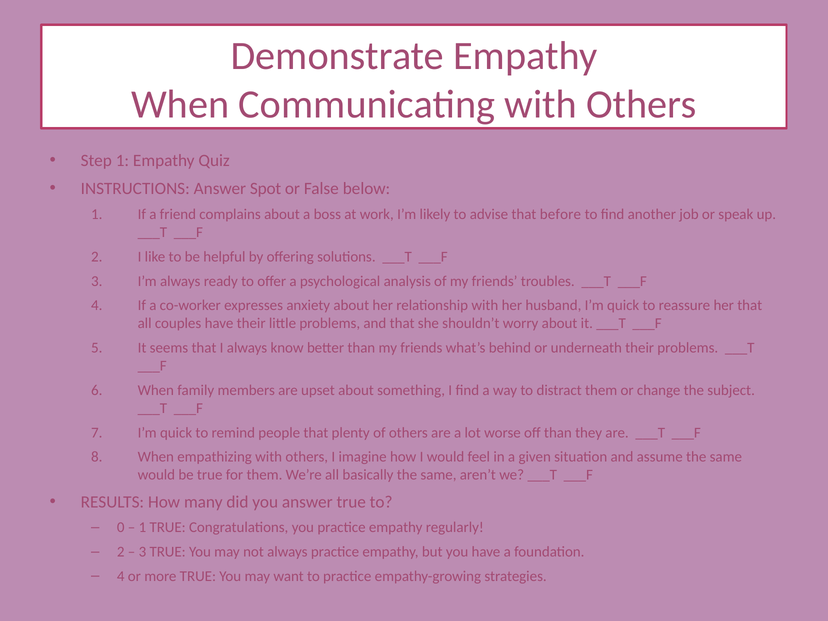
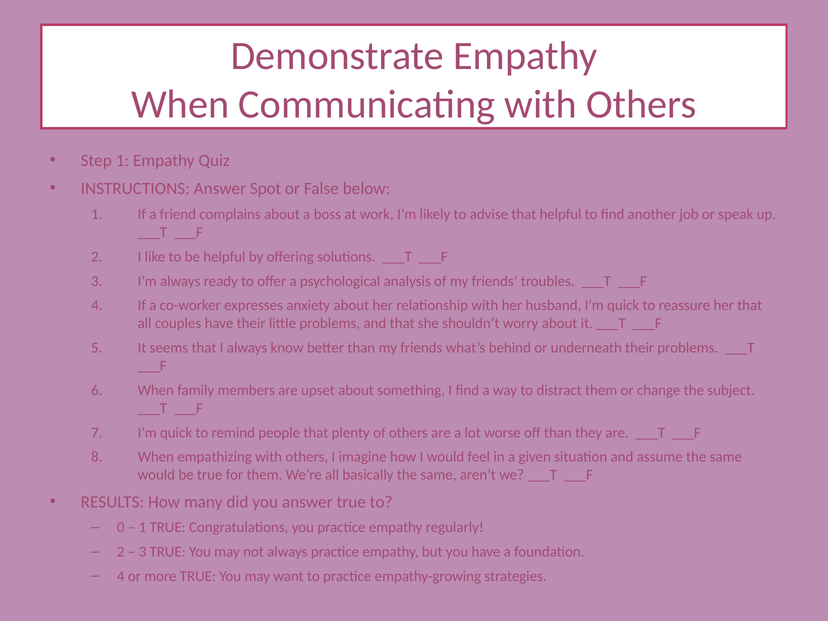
that before: before -> helpful (561, 214)
